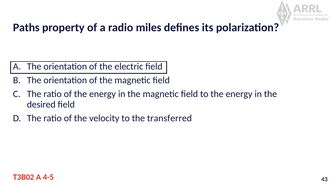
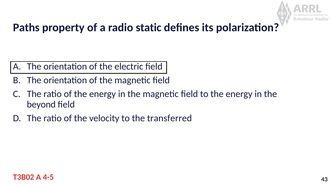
miles: miles -> static (149, 28)
desired: desired -> beyond (41, 105)
